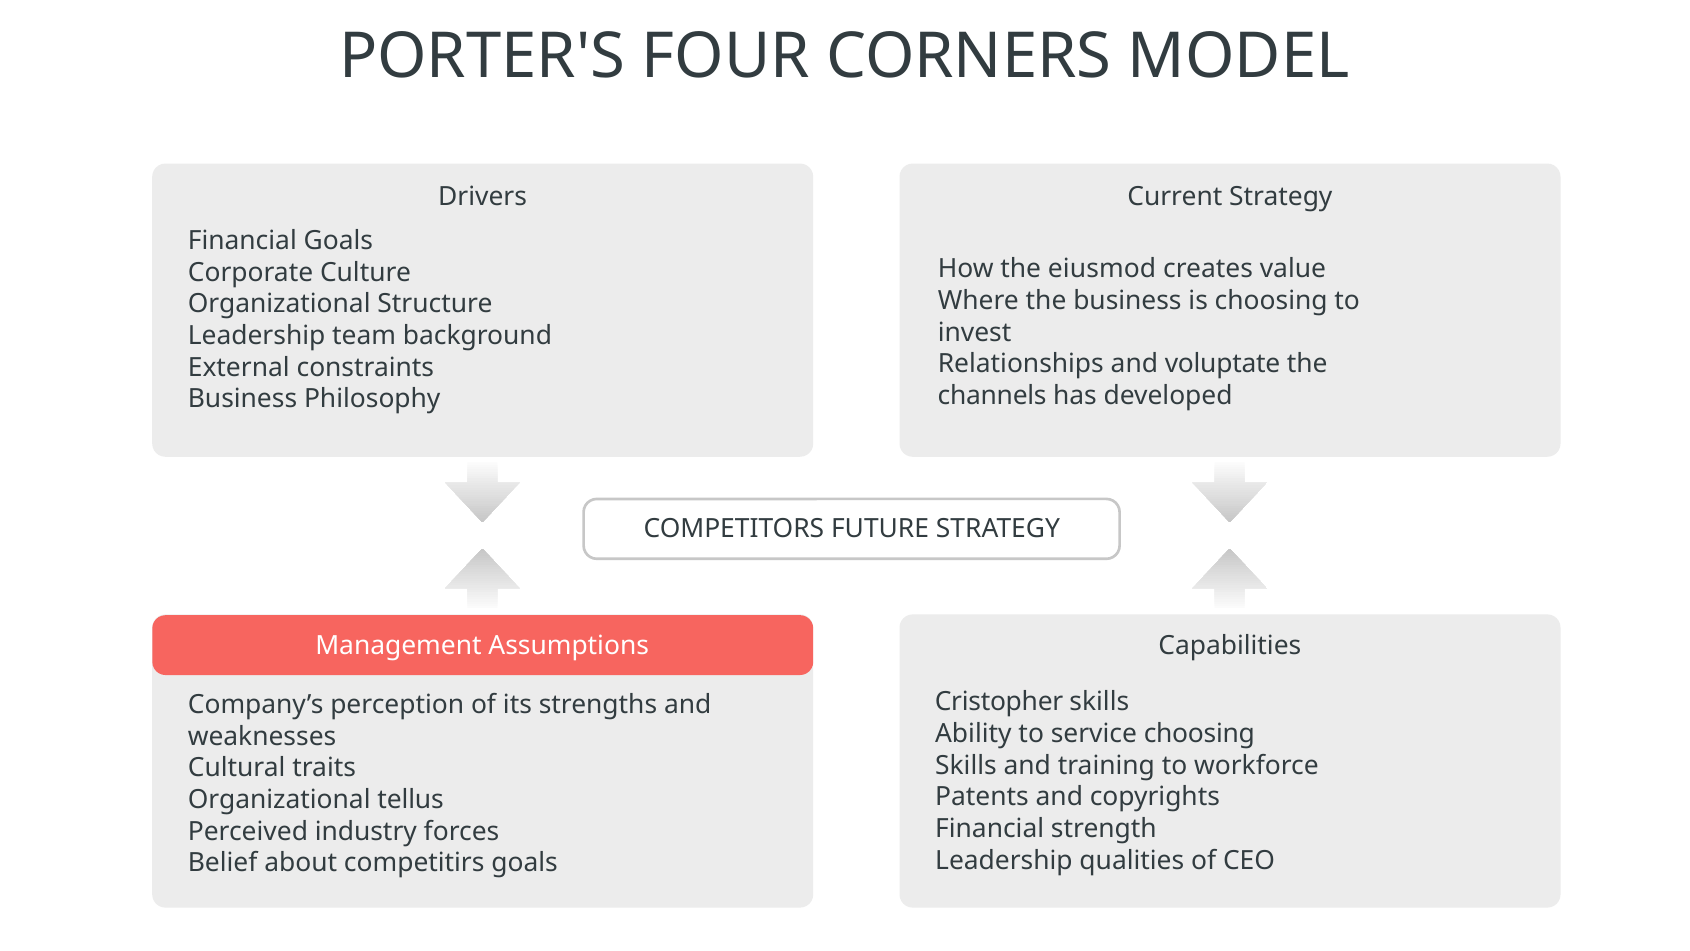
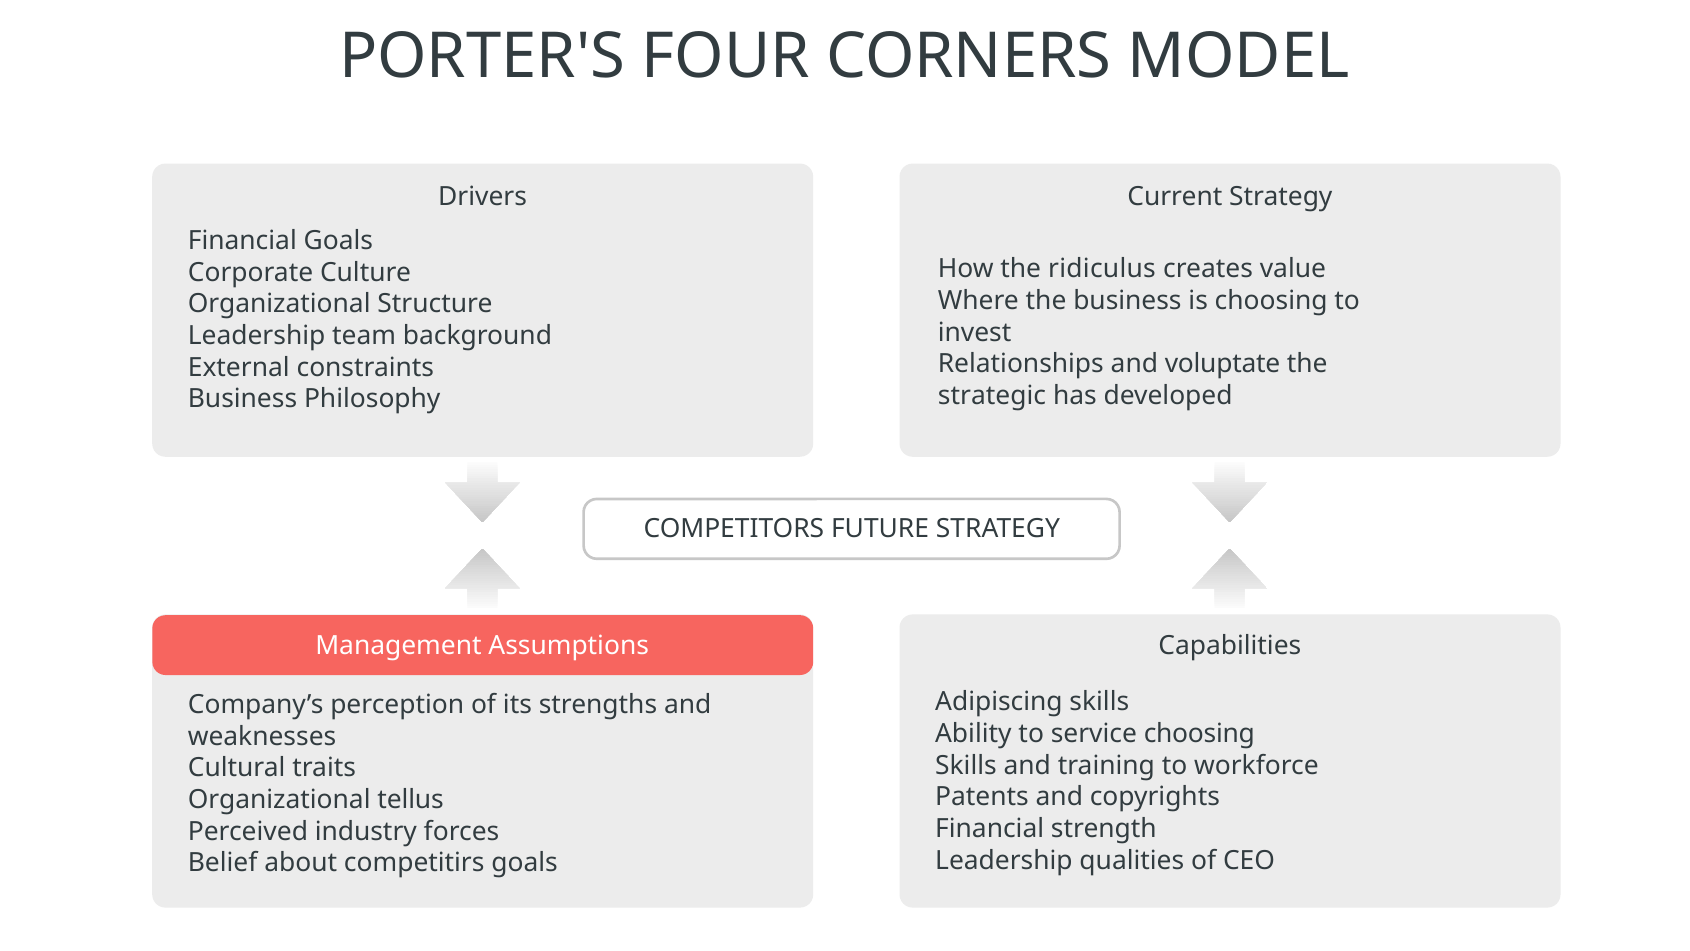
eiusmod: eiusmod -> ridiculus (1102, 269)
channels: channels -> strategic (992, 396)
Cristopher: Cristopher -> Adipiscing (999, 702)
